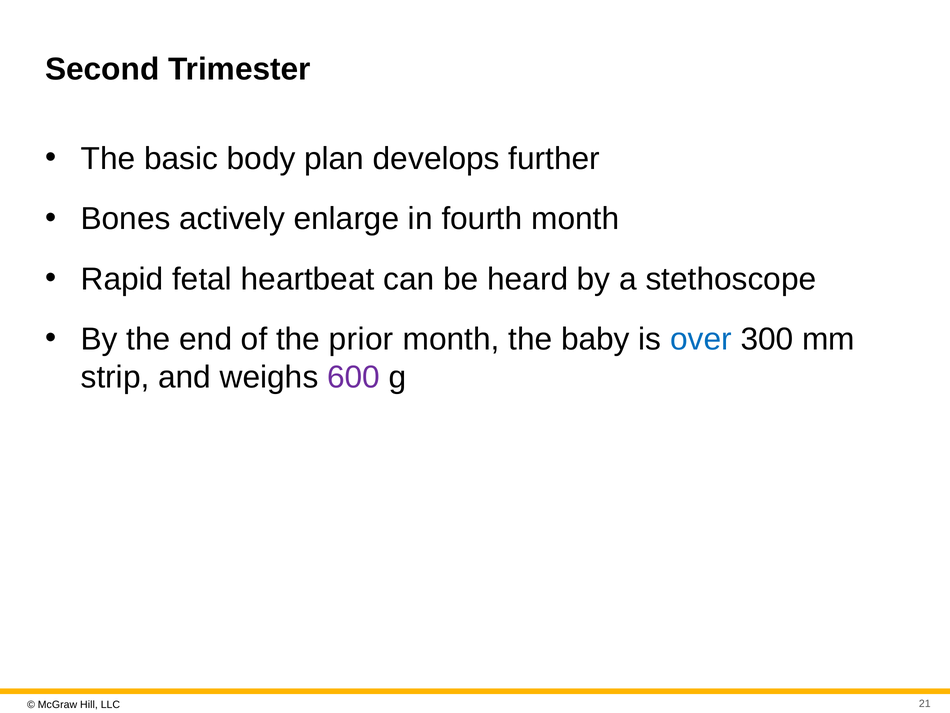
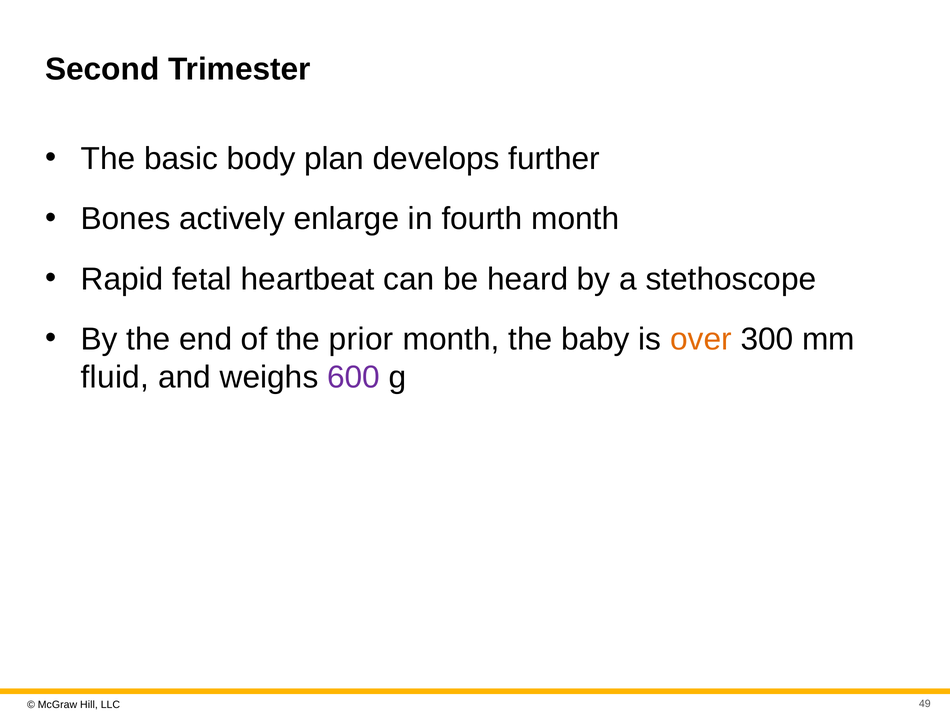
over colour: blue -> orange (701, 339)
strip: strip -> fluid (115, 377)
21: 21 -> 49 (925, 704)
